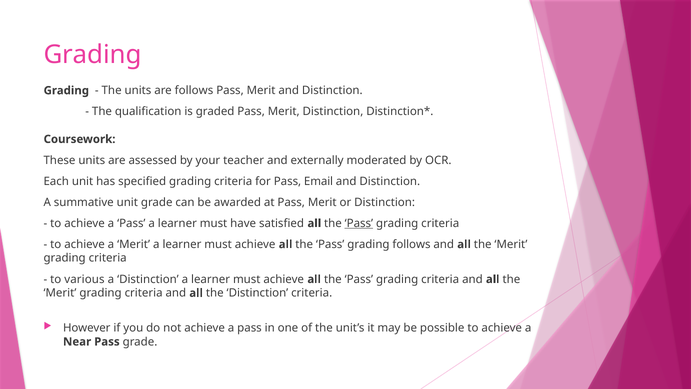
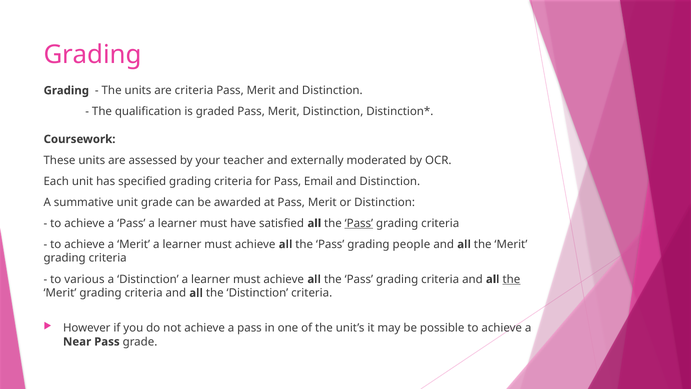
are follows: follows -> criteria (194, 90)
grading follows: follows -> people (411, 244)
the underline: none -> present (511, 279)
